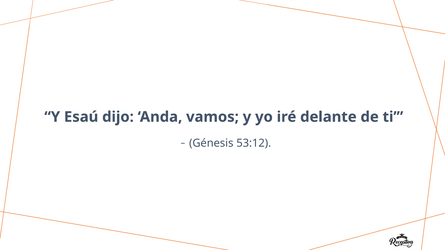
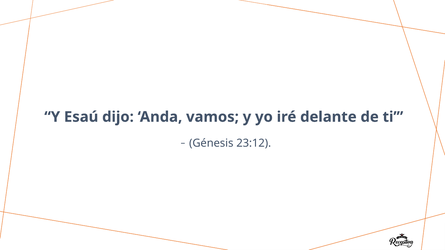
53:12: 53:12 -> 23:12 (254, 143)
